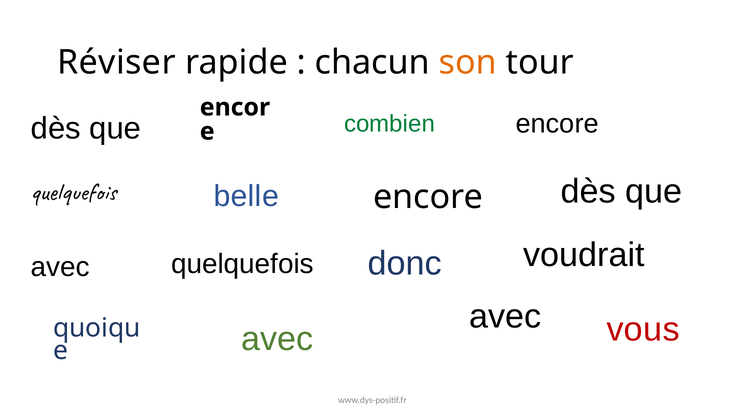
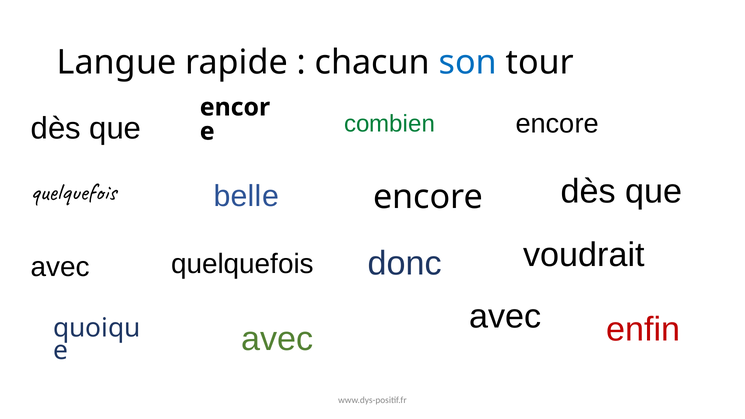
Réviser: Réviser -> Langue (117, 63)
son colour: orange -> blue (468, 63)
vous: vous -> enfin (643, 330)
